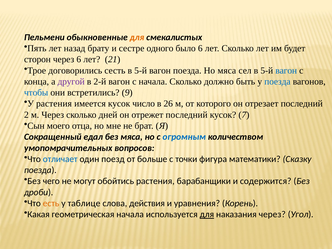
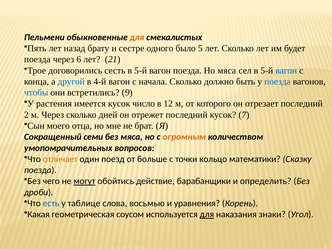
было 6: 6 -> 5 (200, 48)
сторон: сторон -> поезда (37, 59)
другой colour: purple -> blue (71, 82)
2-й: 2-й -> 4-й (100, 82)
26: 26 -> 12 (168, 104)
едал: едал -> семи (93, 137)
огромным colour: blue -> orange (184, 137)
отличает colour: blue -> orange (60, 159)
фигура: фигура -> кольцо (213, 159)
могут underline: none -> present (84, 181)
обойтись растения: растения -> действие (155, 181)
содержится: содержится -> определить (266, 181)
есть colour: orange -> blue (51, 203)
действия: действия -> восьмью (147, 203)
геометрическая начала: начала -> соусом (130, 214)
наказания через: через -> знаки (272, 214)
